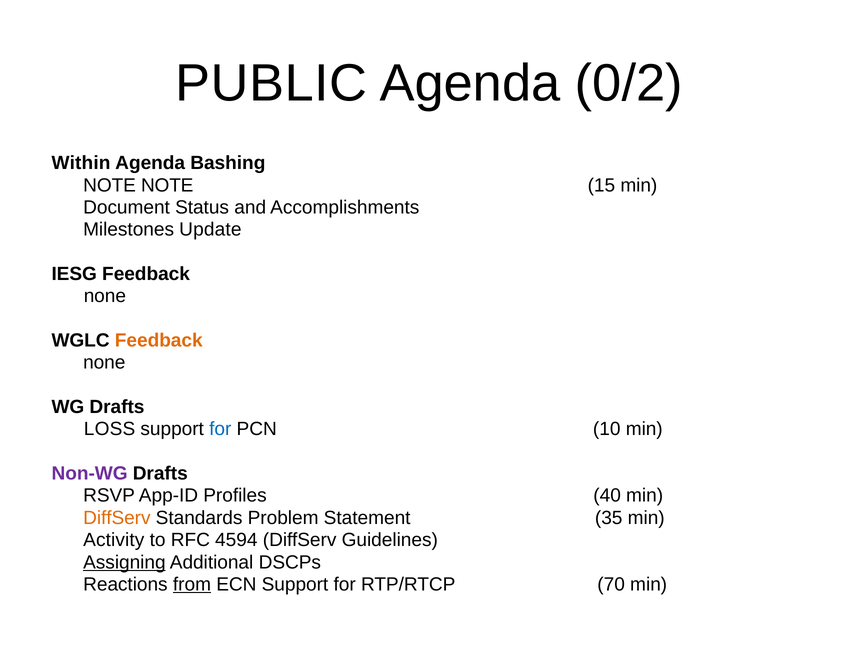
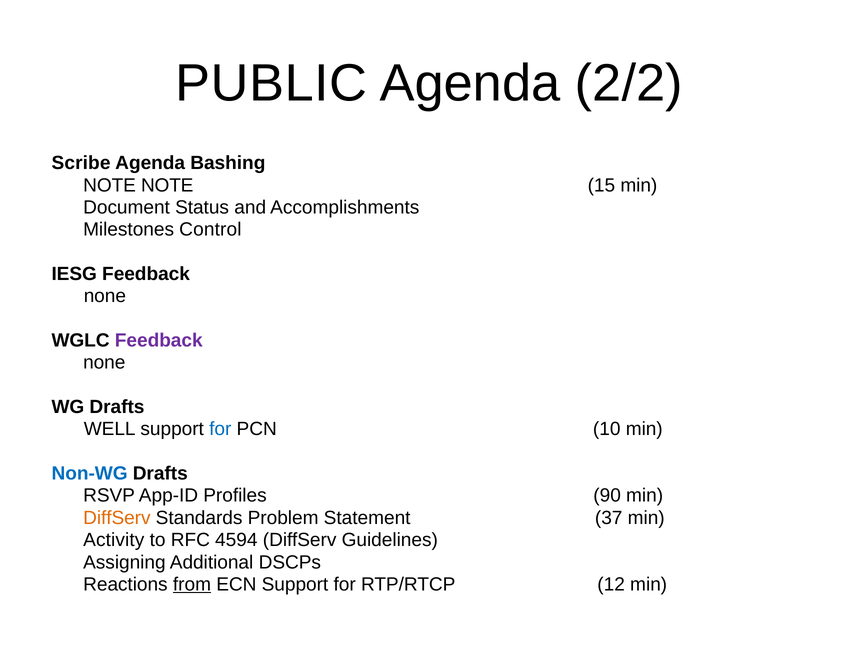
0/2: 0/2 -> 2/2 (629, 83)
Within: Within -> Scribe (81, 163)
Update: Update -> Control (210, 229)
Feedback colour: orange -> purple (159, 340)
LOSS: LOSS -> WELL (110, 429)
Non-WG colour: purple -> blue (90, 473)
40: 40 -> 90 (607, 495)
35: 35 -> 37 (609, 517)
Assigning underline: present -> none (124, 562)
70: 70 -> 12 (611, 584)
